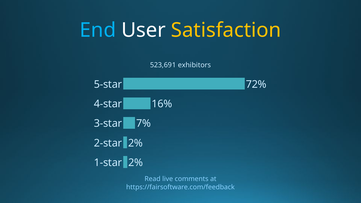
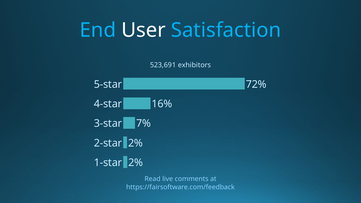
Satisfaction colour: yellow -> light blue (226, 30)
